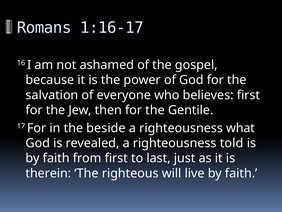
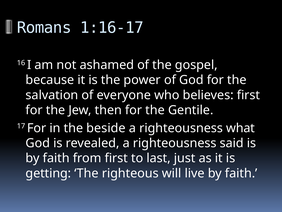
told: told -> said (232, 143)
therein: therein -> getting (48, 173)
